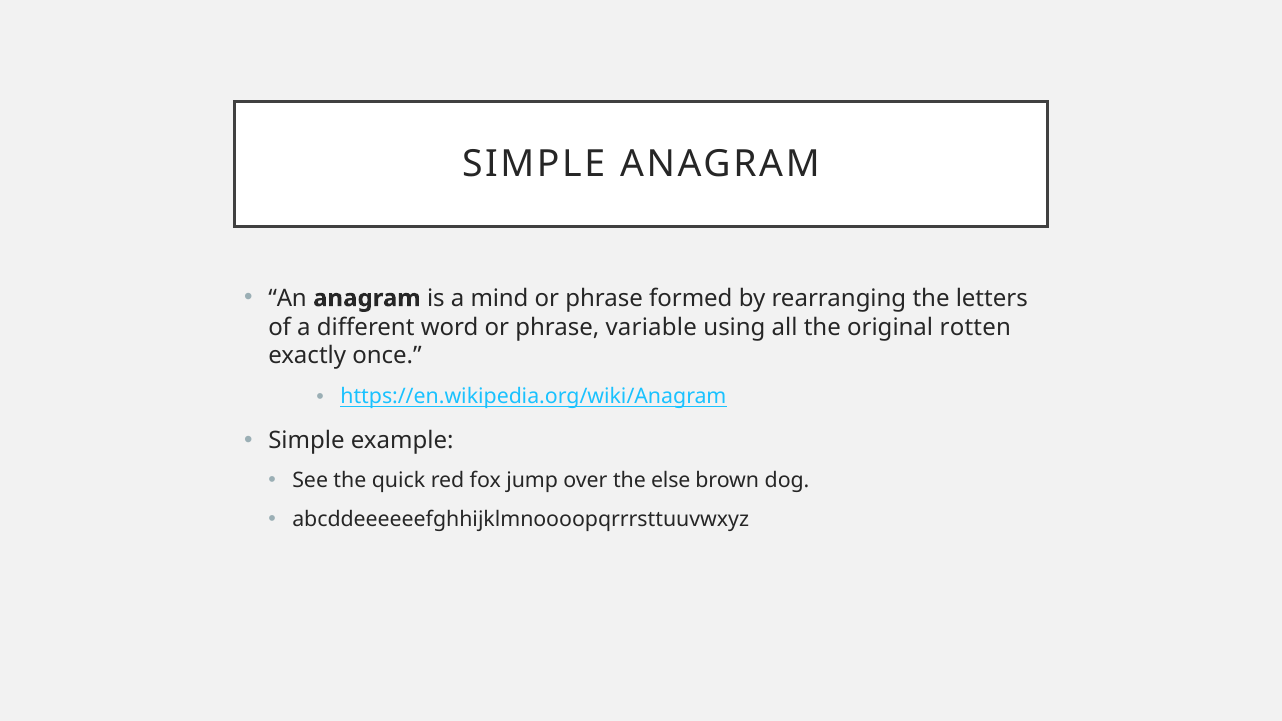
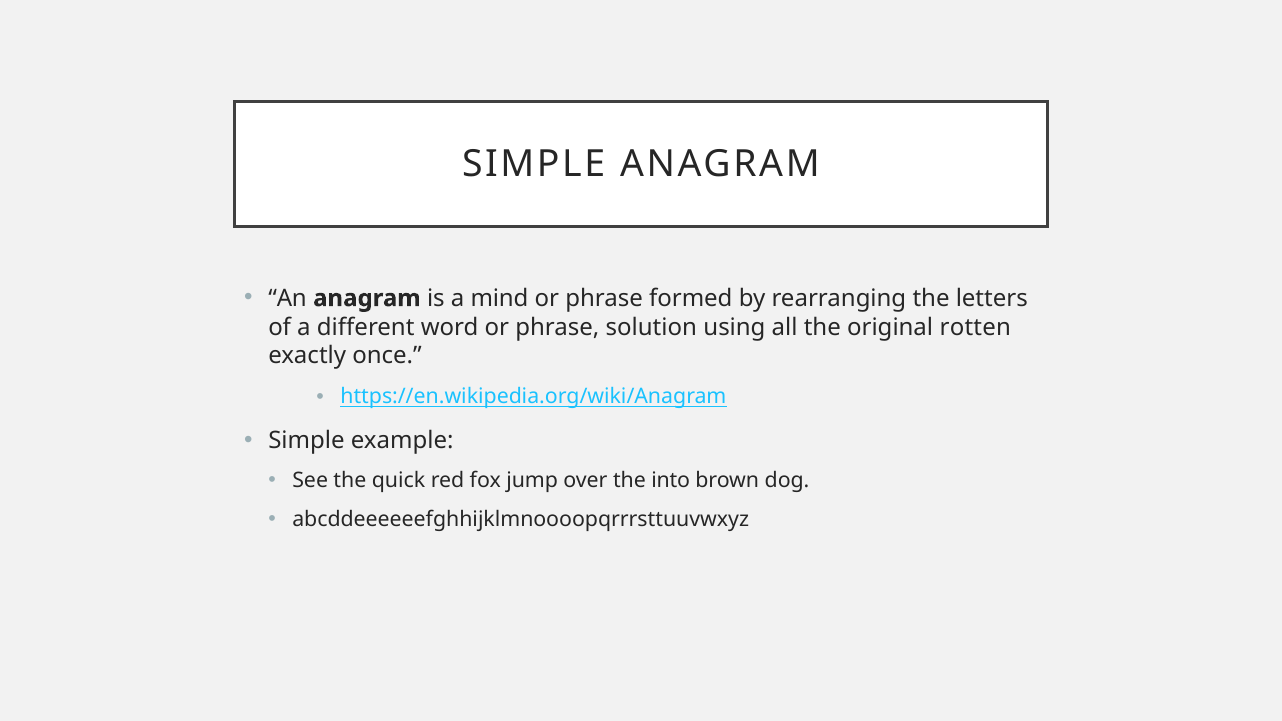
variable: variable -> solution (651, 327)
else: else -> into (671, 481)
